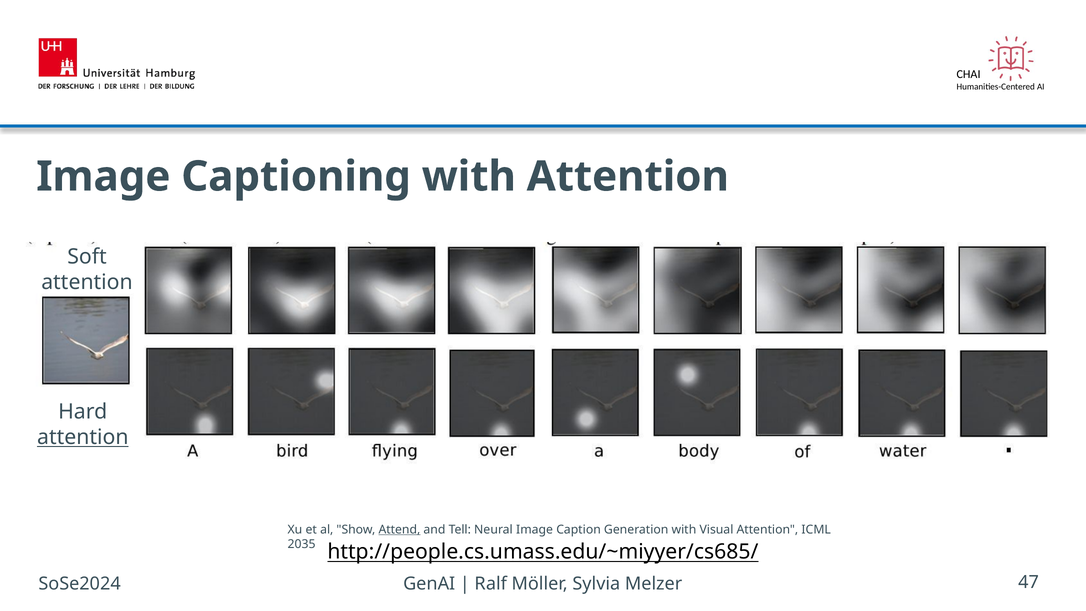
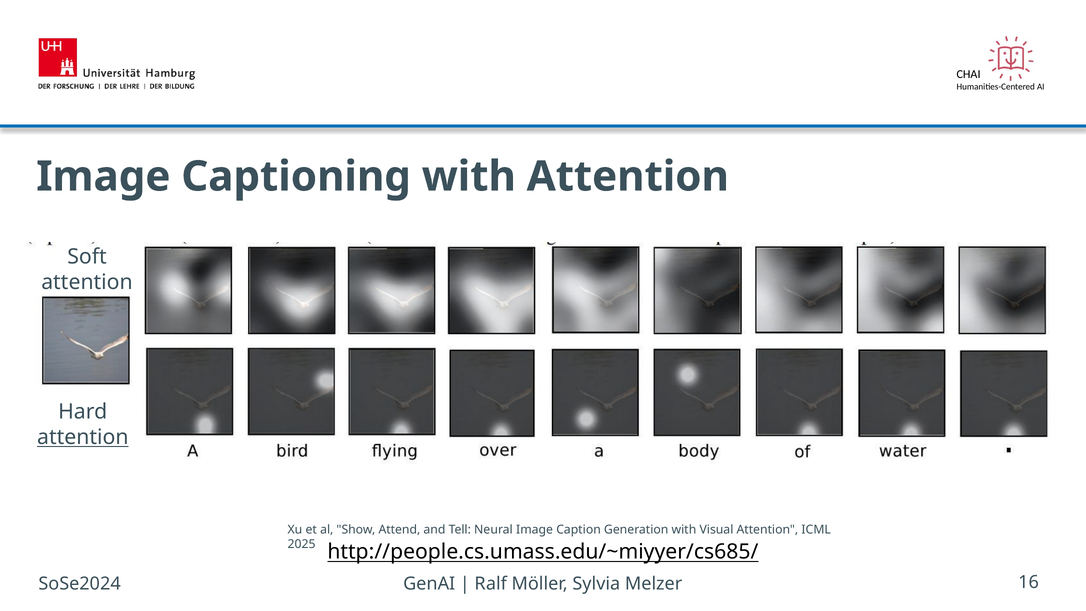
Attend underline: present -> none (399, 529)
2035: 2035 -> 2025 (302, 544)
47: 47 -> 16 (1029, 582)
